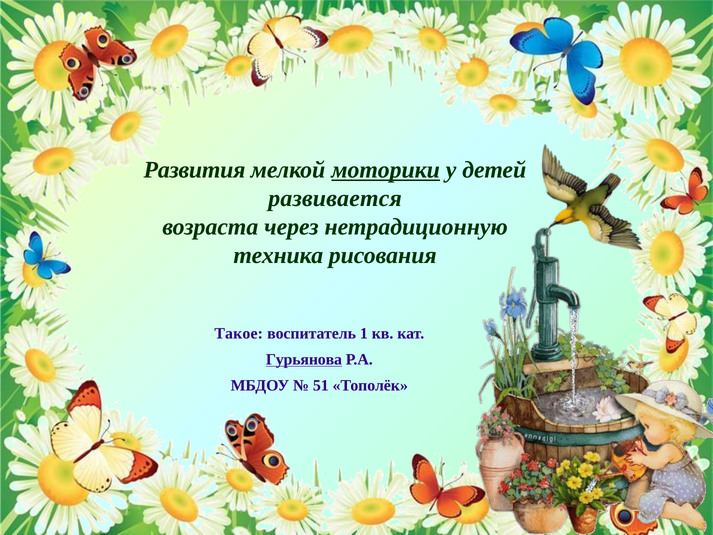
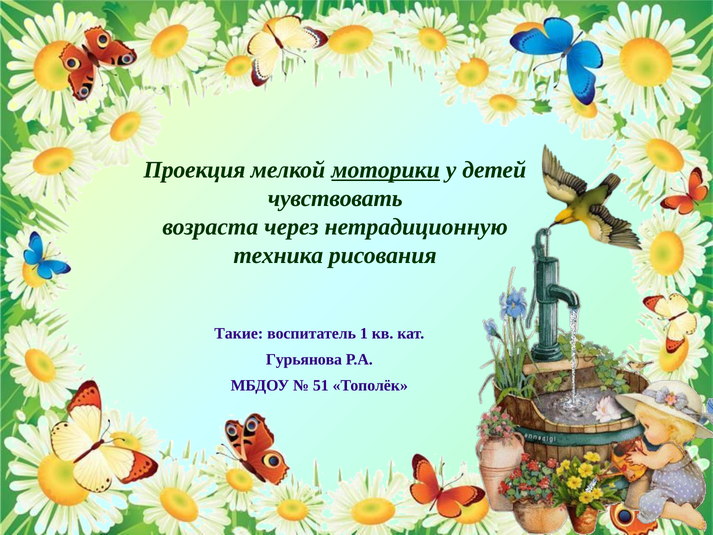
Развития: Развития -> Проекция (194, 170)
развивается: развивается -> чувствовать (335, 198)
Такое: Такое -> Такие (239, 333)
Гурьянова underline: present -> none (304, 359)
